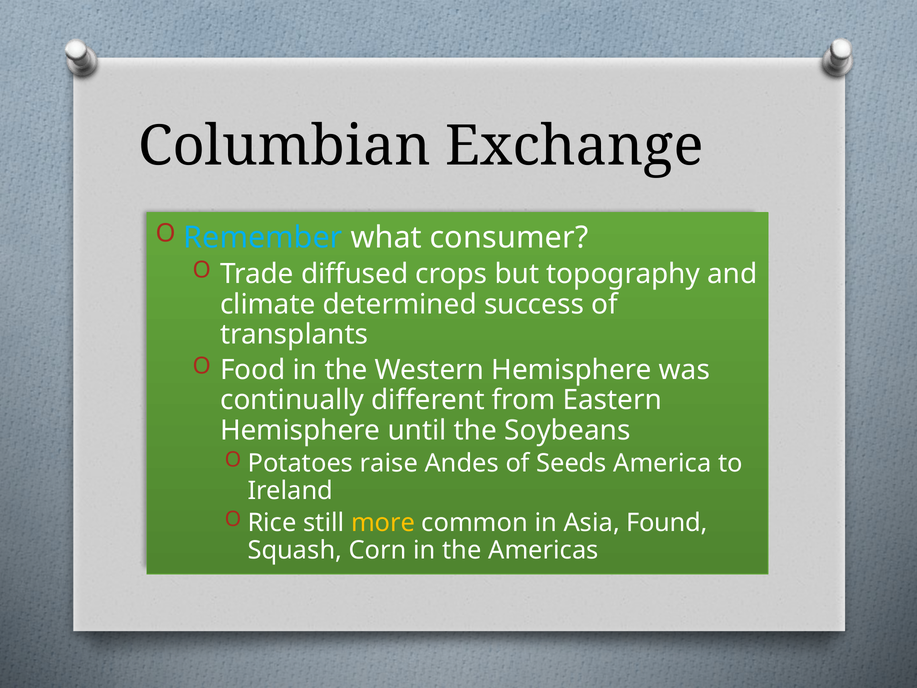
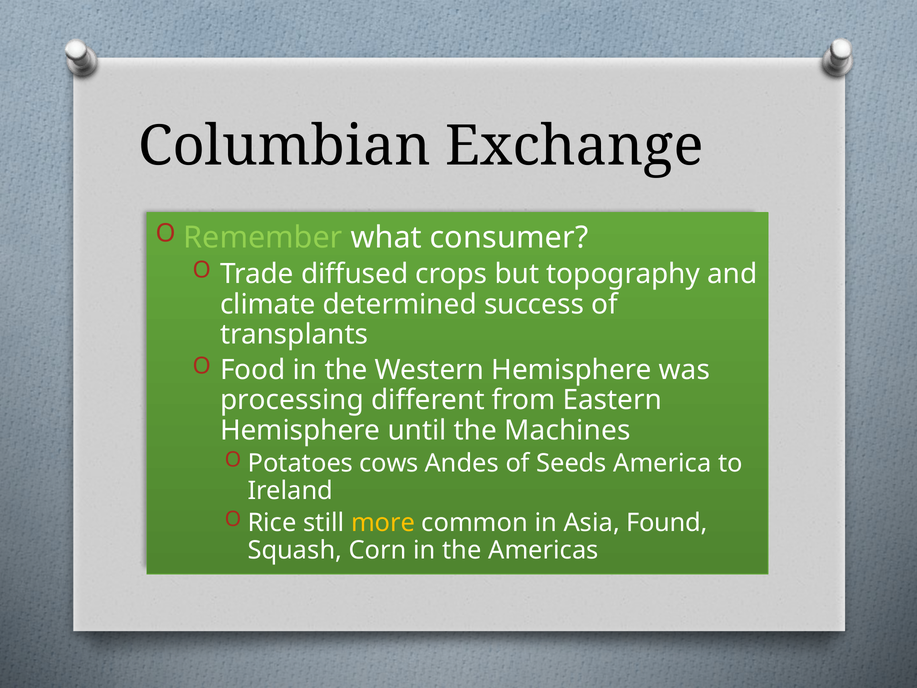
Remember colour: light blue -> light green (263, 238)
continually: continually -> processing (292, 400)
Soybeans: Soybeans -> Machines (567, 430)
raise: raise -> cows (389, 463)
